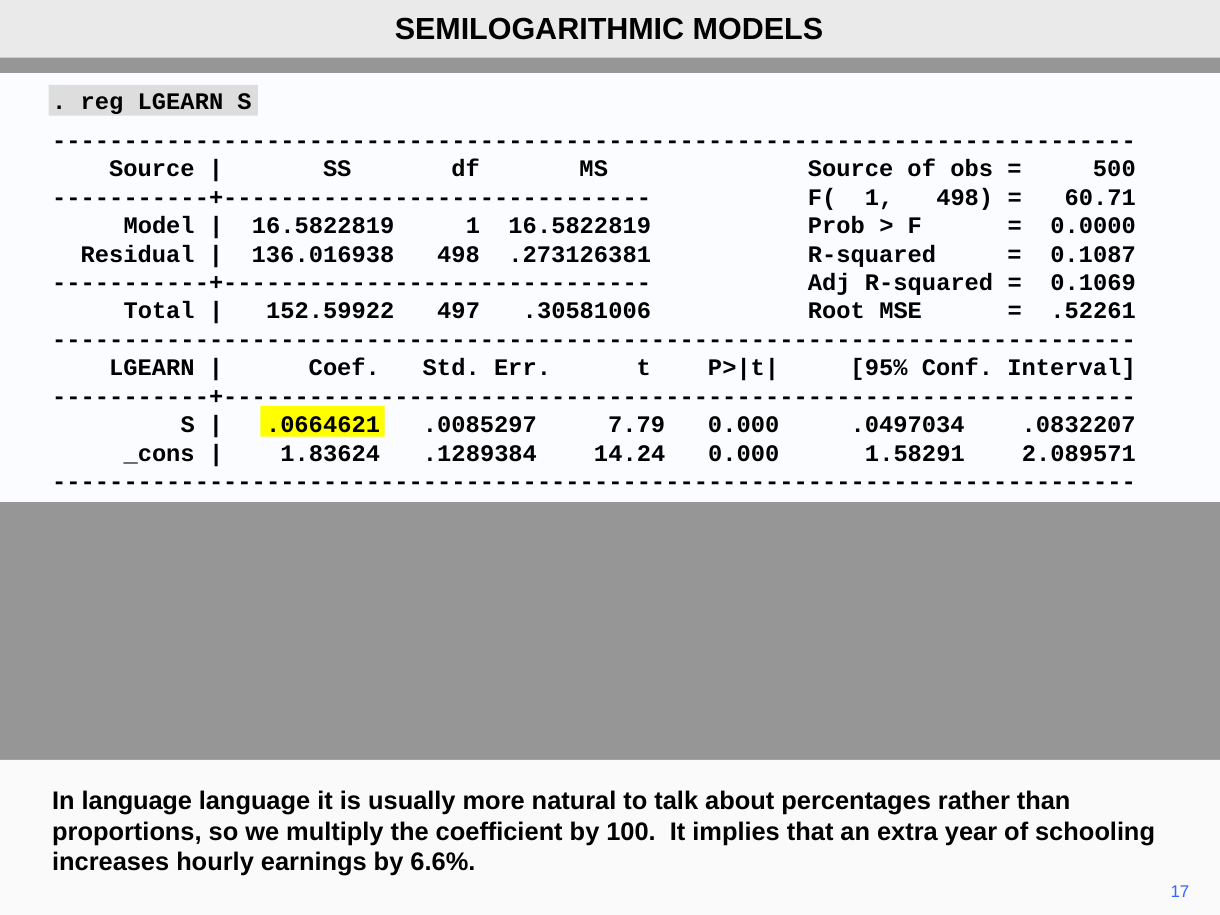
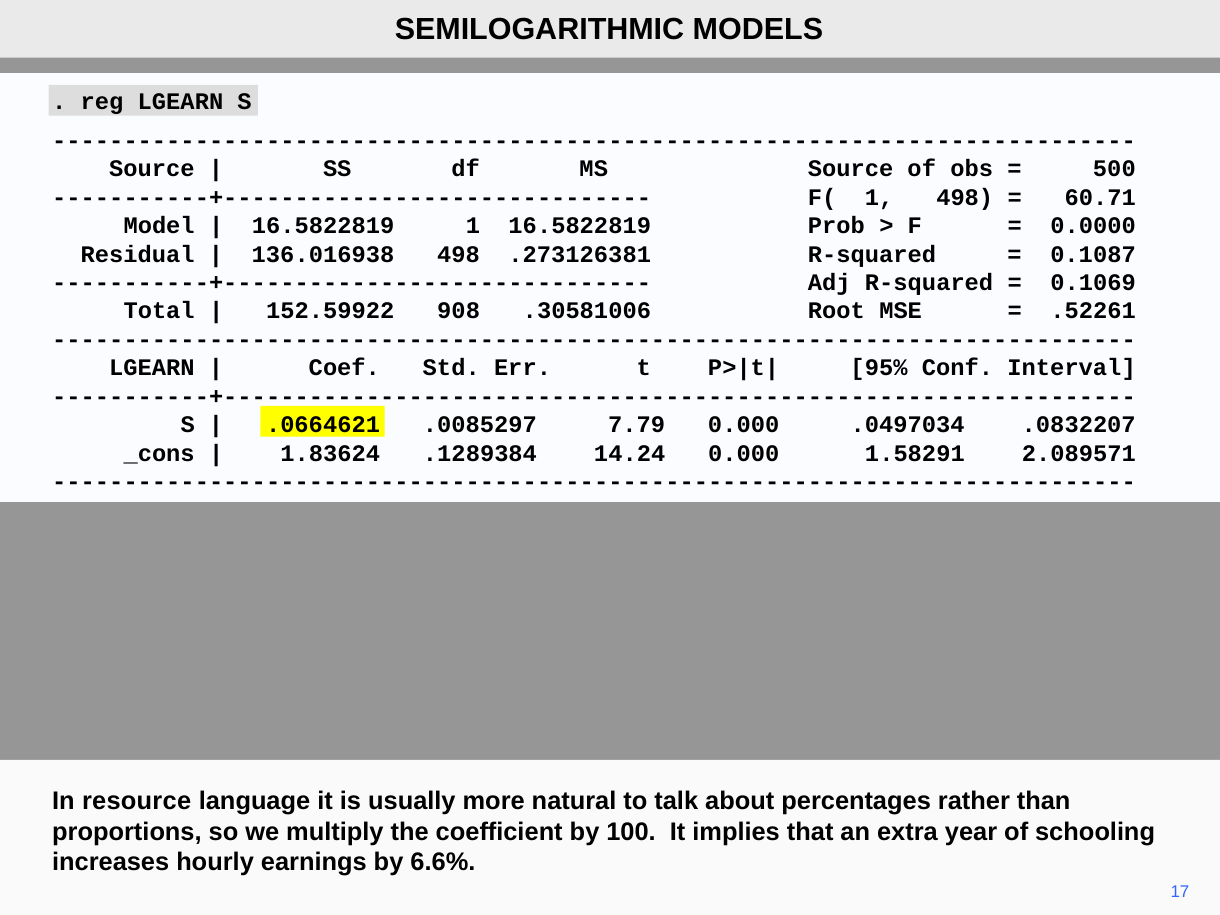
497: 497 -> 908 (459, 311)
In language: language -> resource (137, 801)
